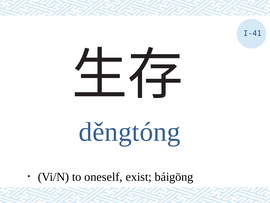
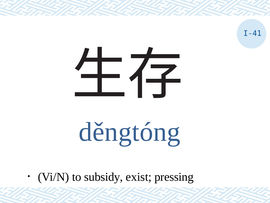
oneself: oneself -> subsidy (104, 177)
báigōng: báigōng -> pressing (174, 177)
